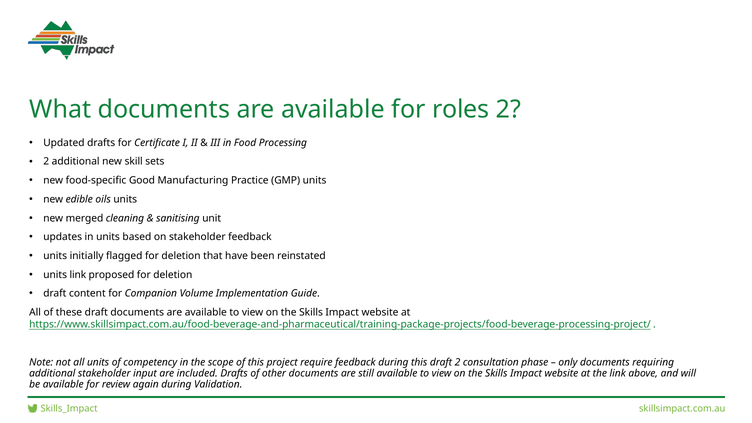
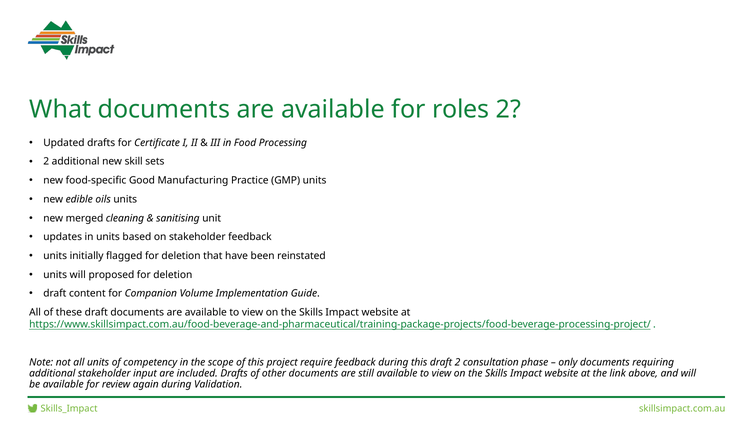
units link: link -> will (78, 275)
